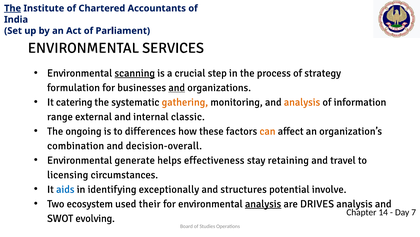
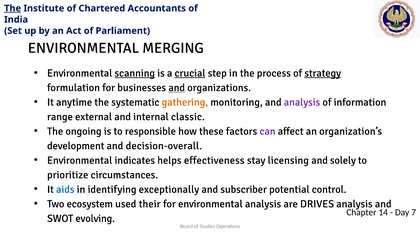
SERVICES: SERVICES -> MERGING (173, 48)
crucial underline: none -> present (190, 73)
strategy underline: none -> present (323, 73)
catering: catering -> anytime (74, 102)
analysis colour: orange -> purple (302, 102)
differences: differences -> responsible (150, 131)
can colour: orange -> purple (267, 131)
combination: combination -> development (76, 145)
generate: generate -> indicates (135, 160)
retaining: retaining -> licensing (288, 160)
travel: travel -> solely (343, 160)
licensing: licensing -> prioritize (68, 174)
structures: structures -> subscriber (244, 189)
involve: involve -> control (329, 189)
analysis underline: present -> none (263, 203)
